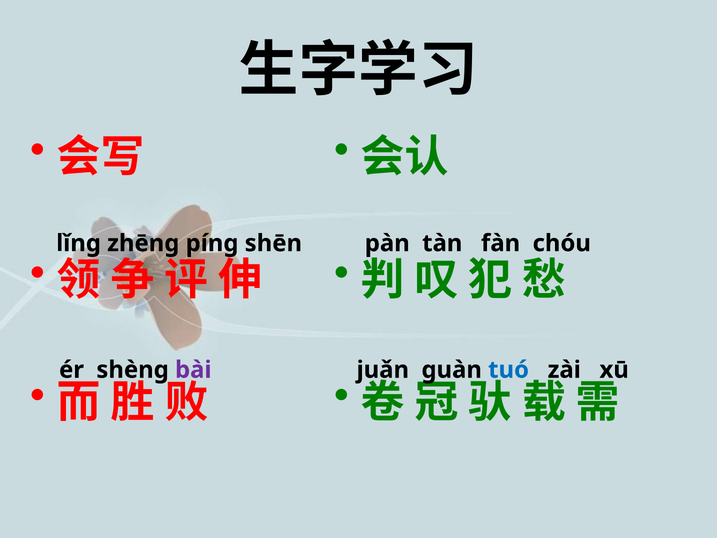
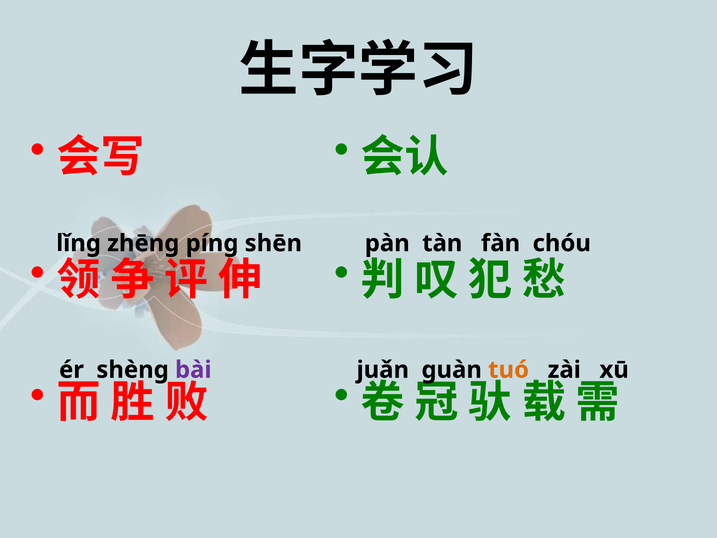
tuó colour: blue -> orange (509, 370)
